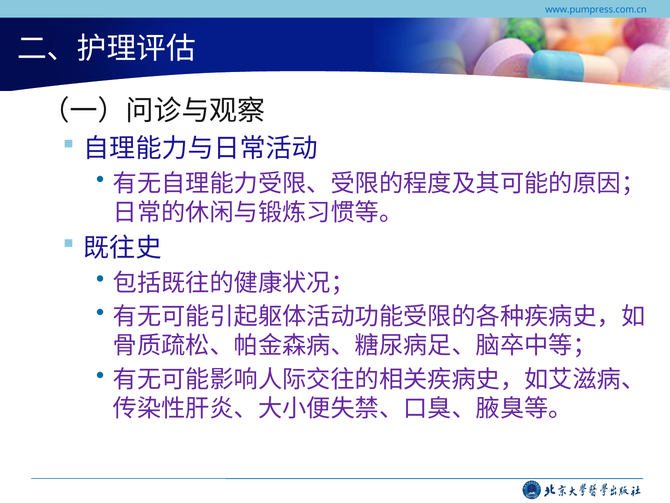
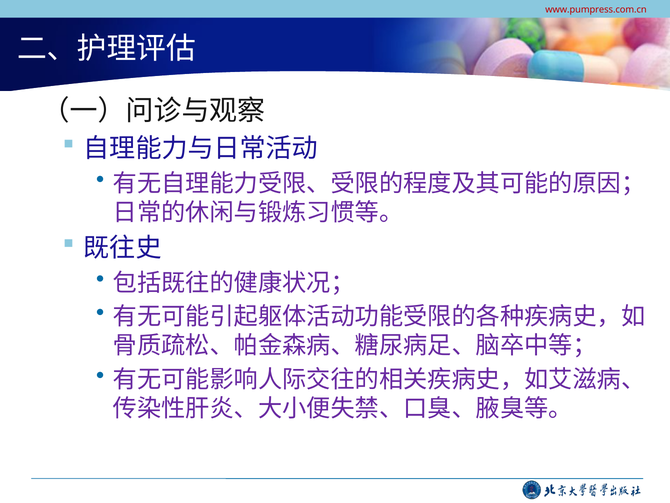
www.pumpress.com.cn colour: blue -> red (596, 10)
